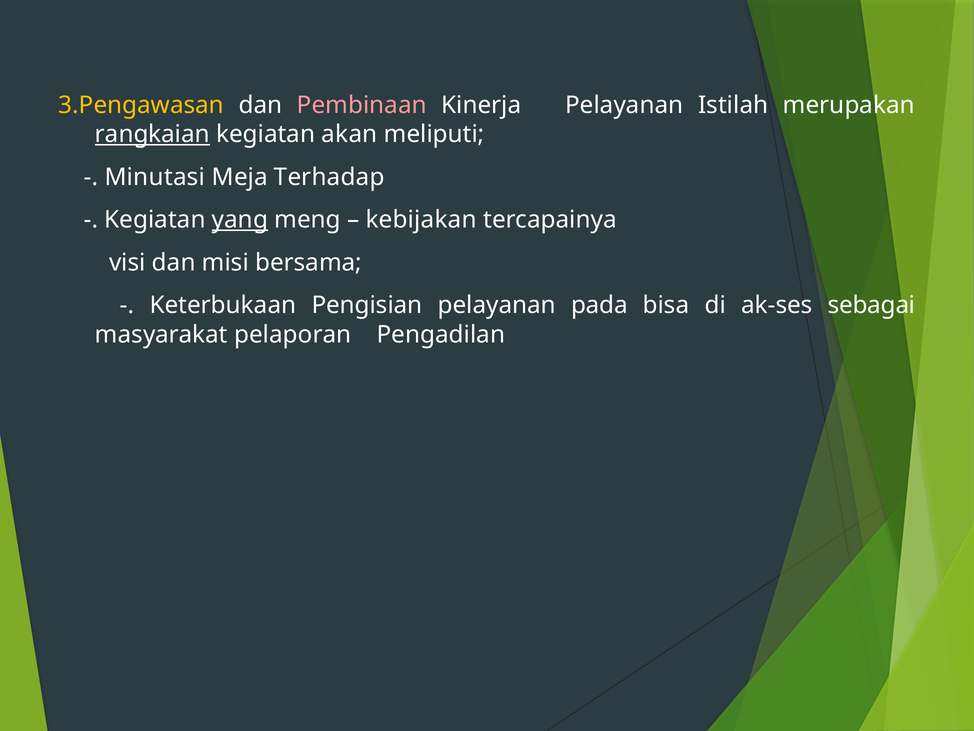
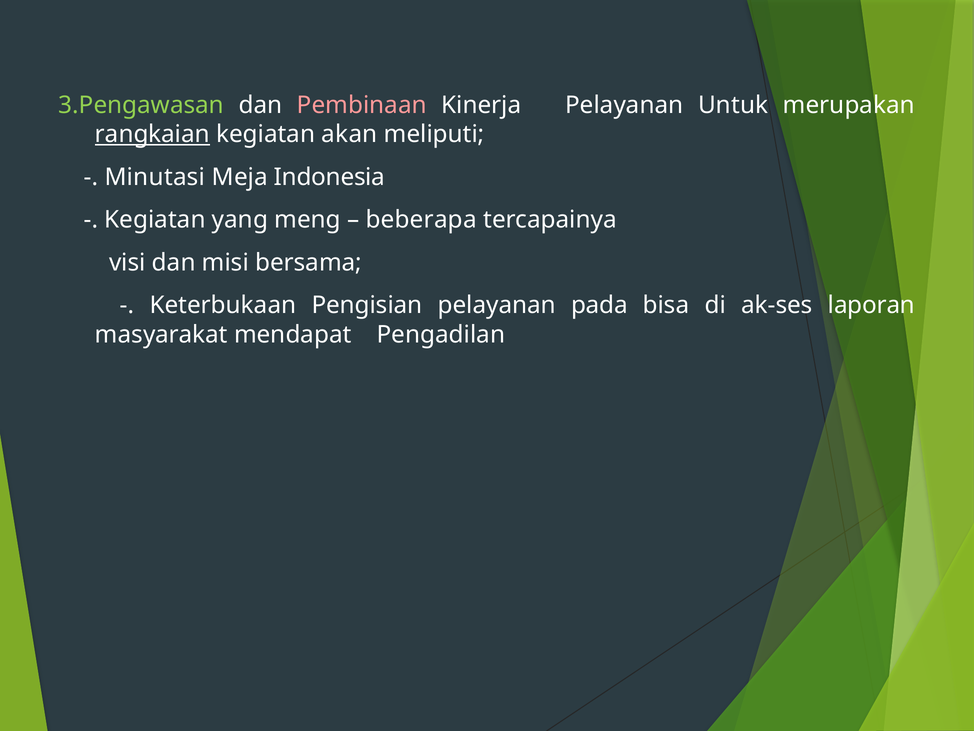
3.Pengawasan colour: yellow -> light green (141, 105)
Istilah: Istilah -> Untuk (733, 105)
Terhadap: Terhadap -> Indonesia (329, 177)
yang underline: present -> none (240, 220)
kebijakan: kebijakan -> beberapa (421, 220)
sebagai: sebagai -> laporan (871, 305)
pelaporan: pelaporan -> mendapat (293, 334)
